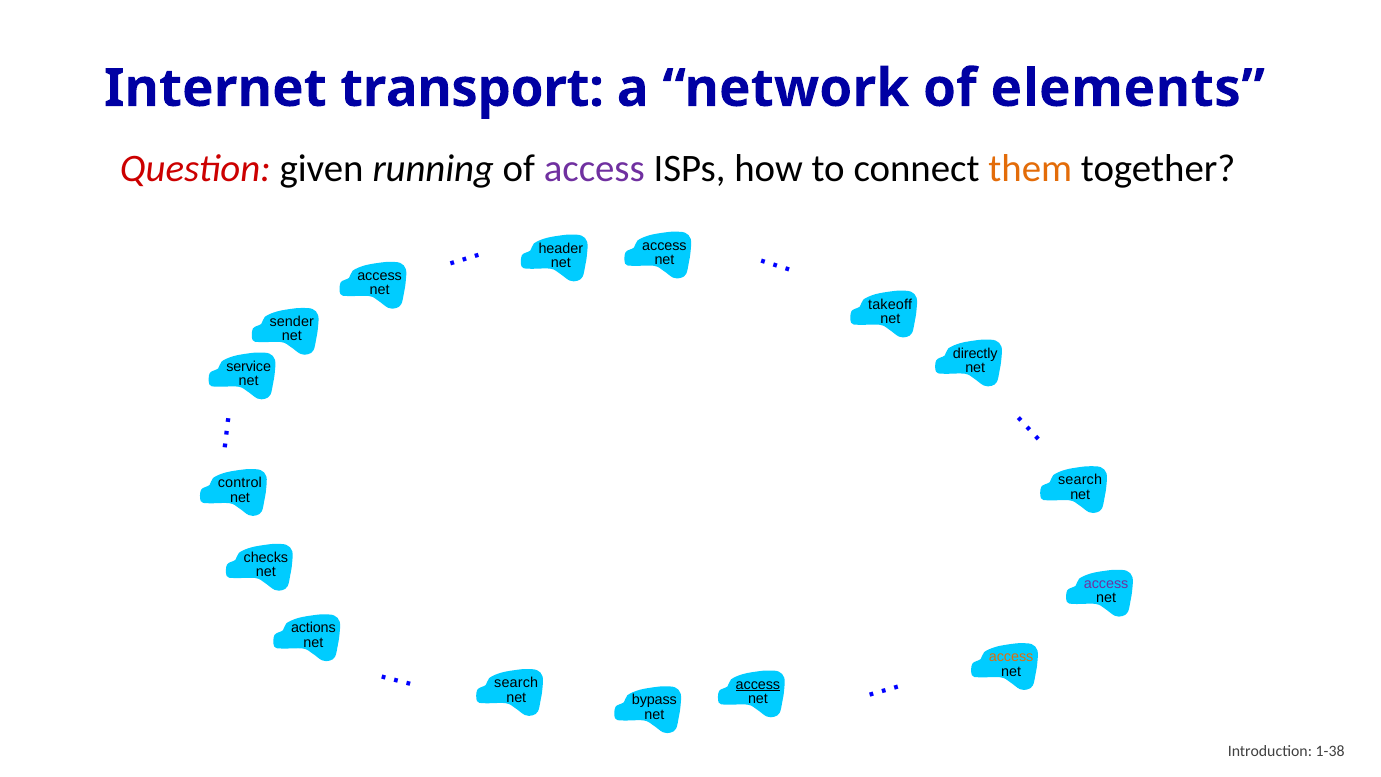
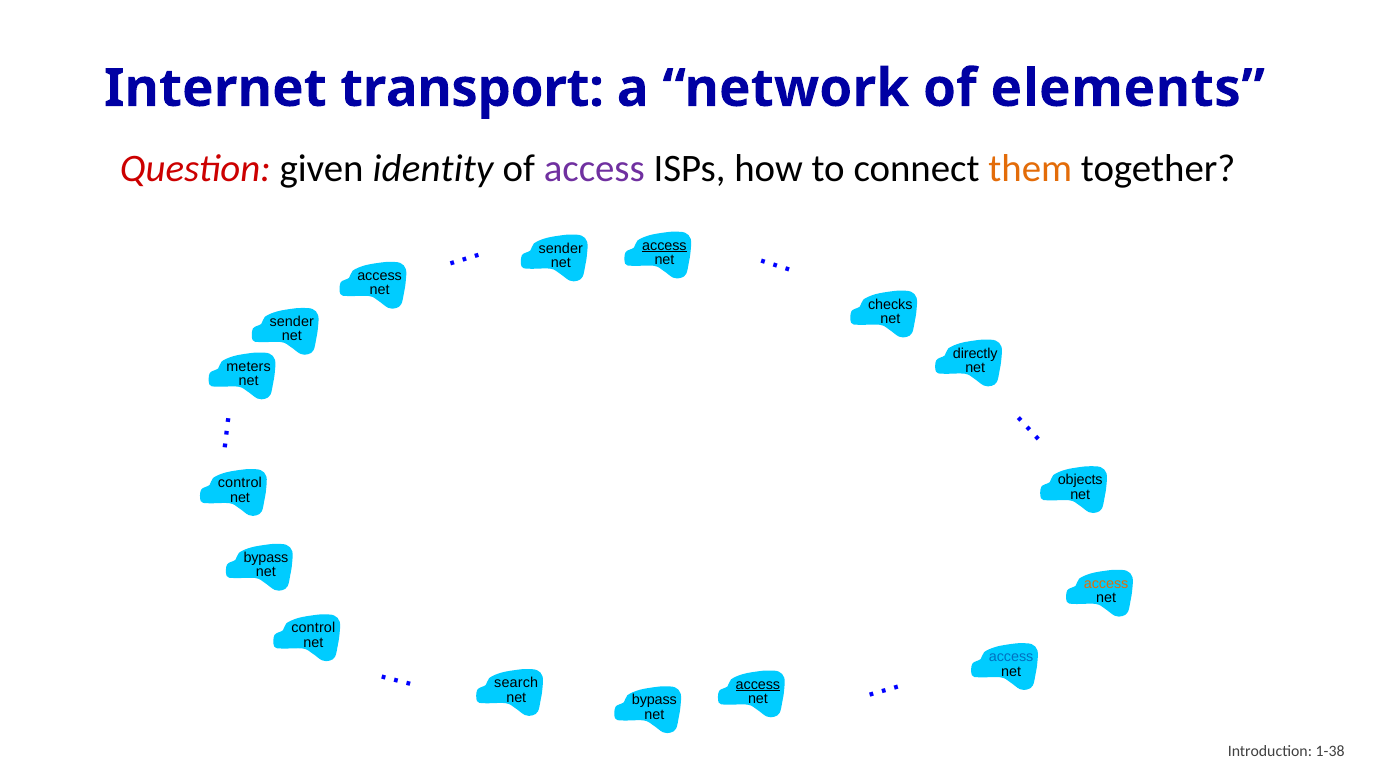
running: running -> identity (433, 168)
access underline: none -> present (664, 245)
header: header -> sender (561, 248)
takeoff: takeoff -> checks (890, 304)
service: service -> meters (249, 366)
search: search -> objects (1080, 480)
checks: checks -> bypass (266, 558)
access colour: purple -> orange (1106, 584)
actions: actions -> control (313, 628)
access colour: orange -> blue (1011, 657)
